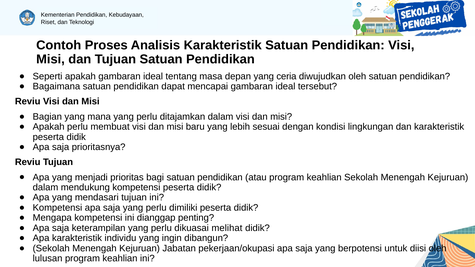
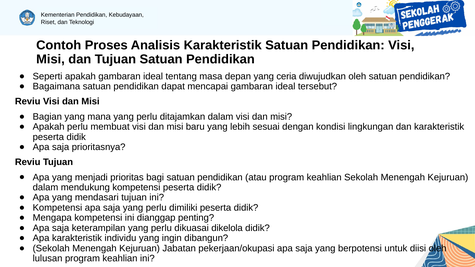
melihat: melihat -> dikelola (227, 228)
